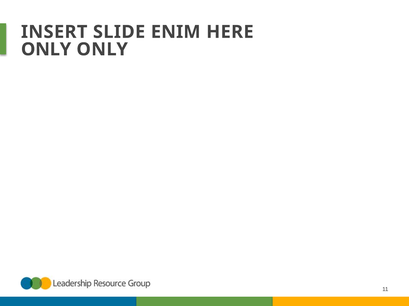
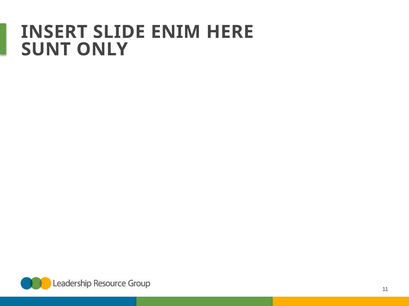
ONLY: ONLY -> SUNT (46, 49)
